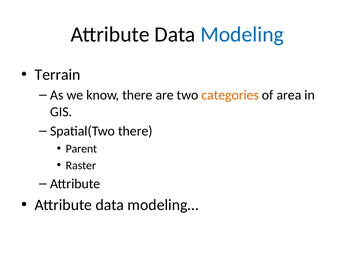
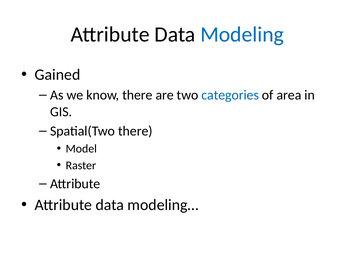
Terrain: Terrain -> Gained (58, 74)
categories colour: orange -> blue (230, 95)
Parent: Parent -> Model (81, 148)
